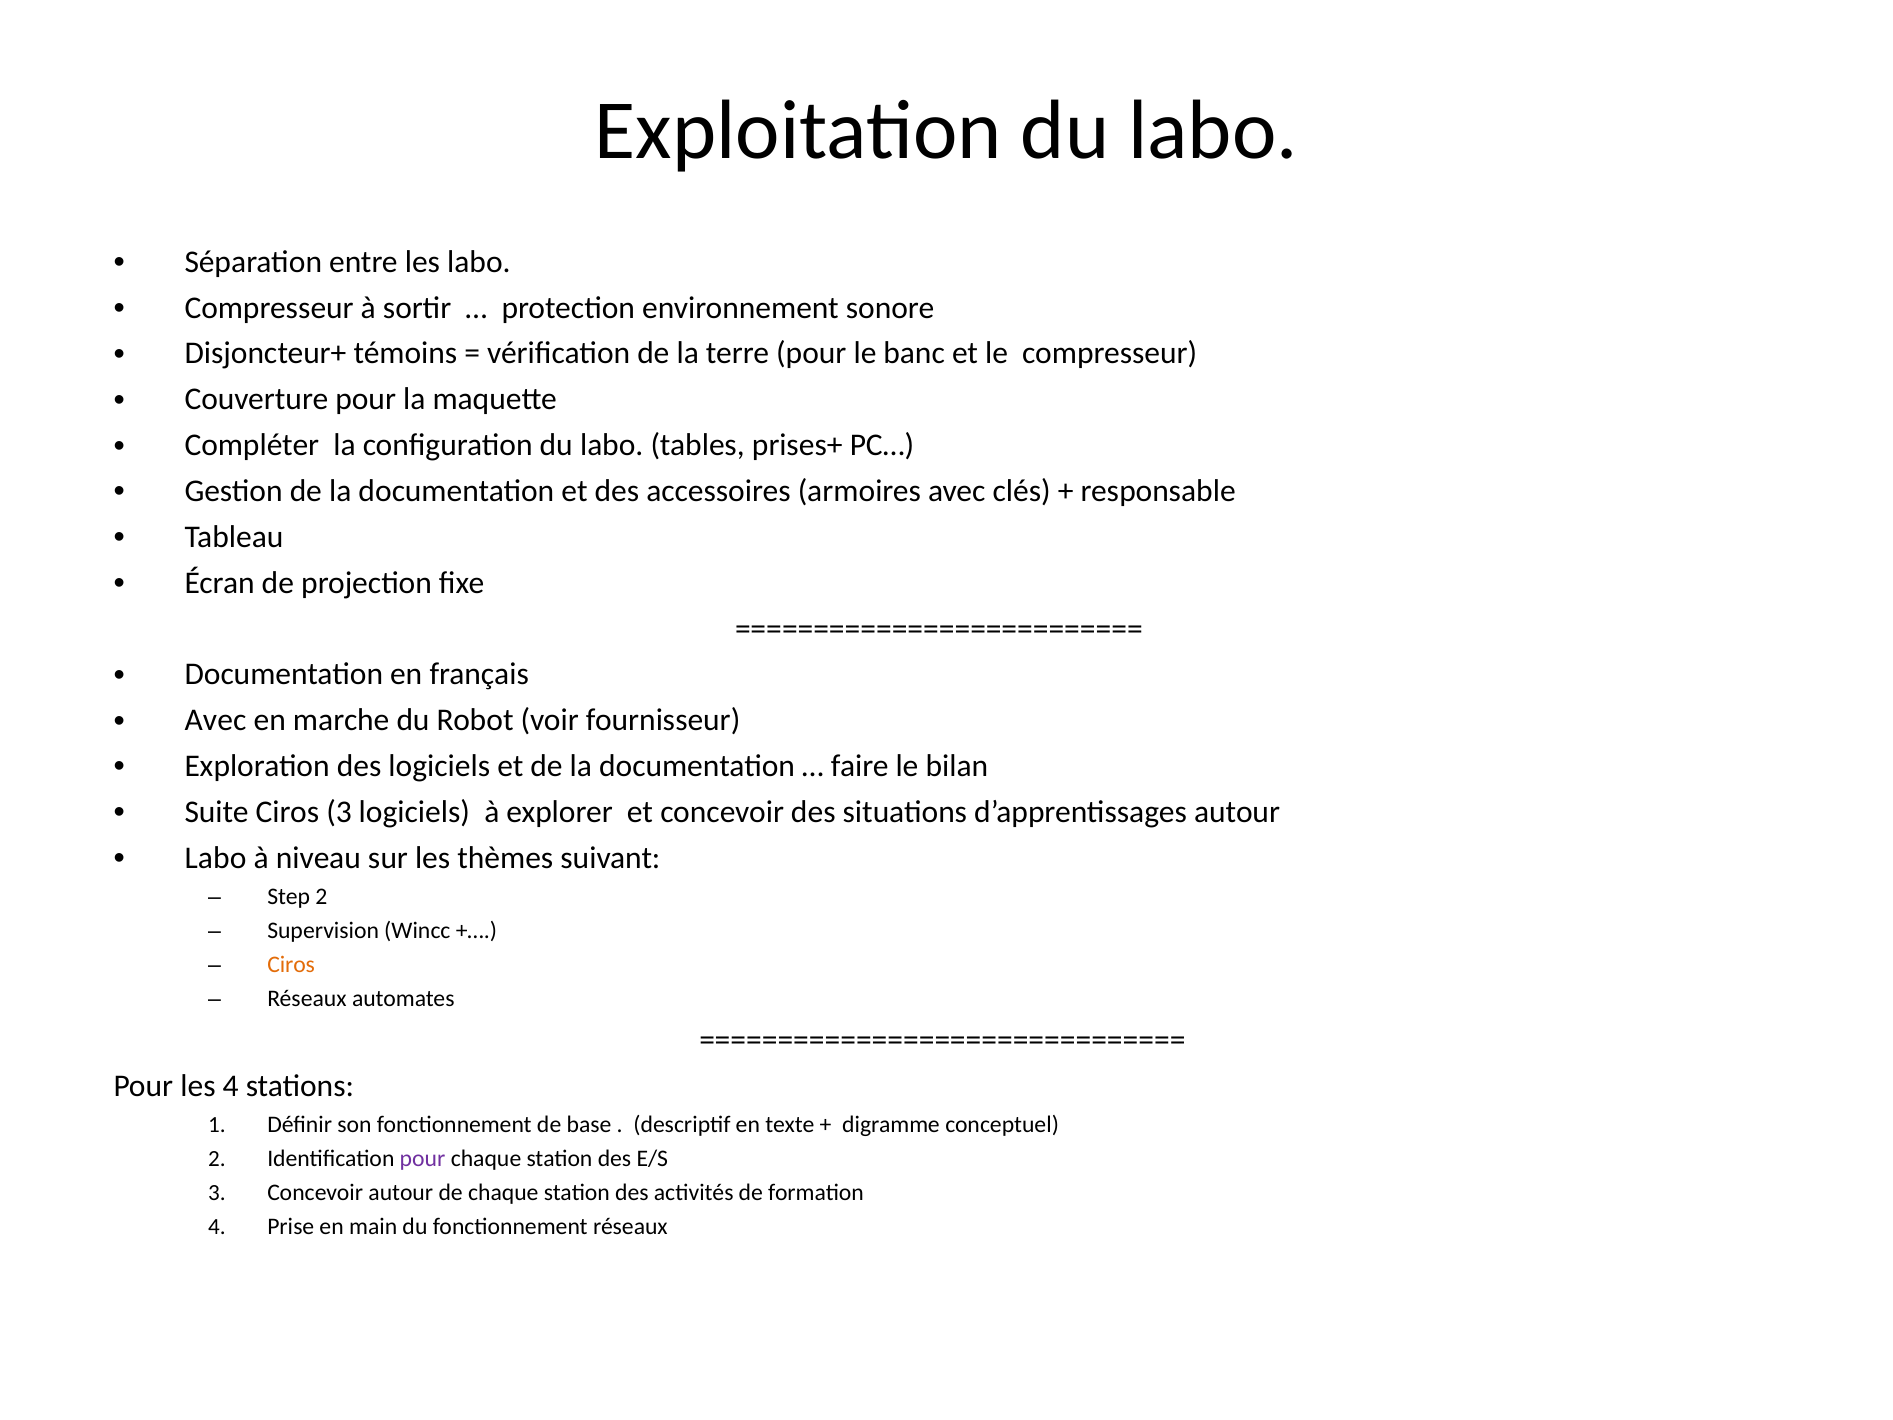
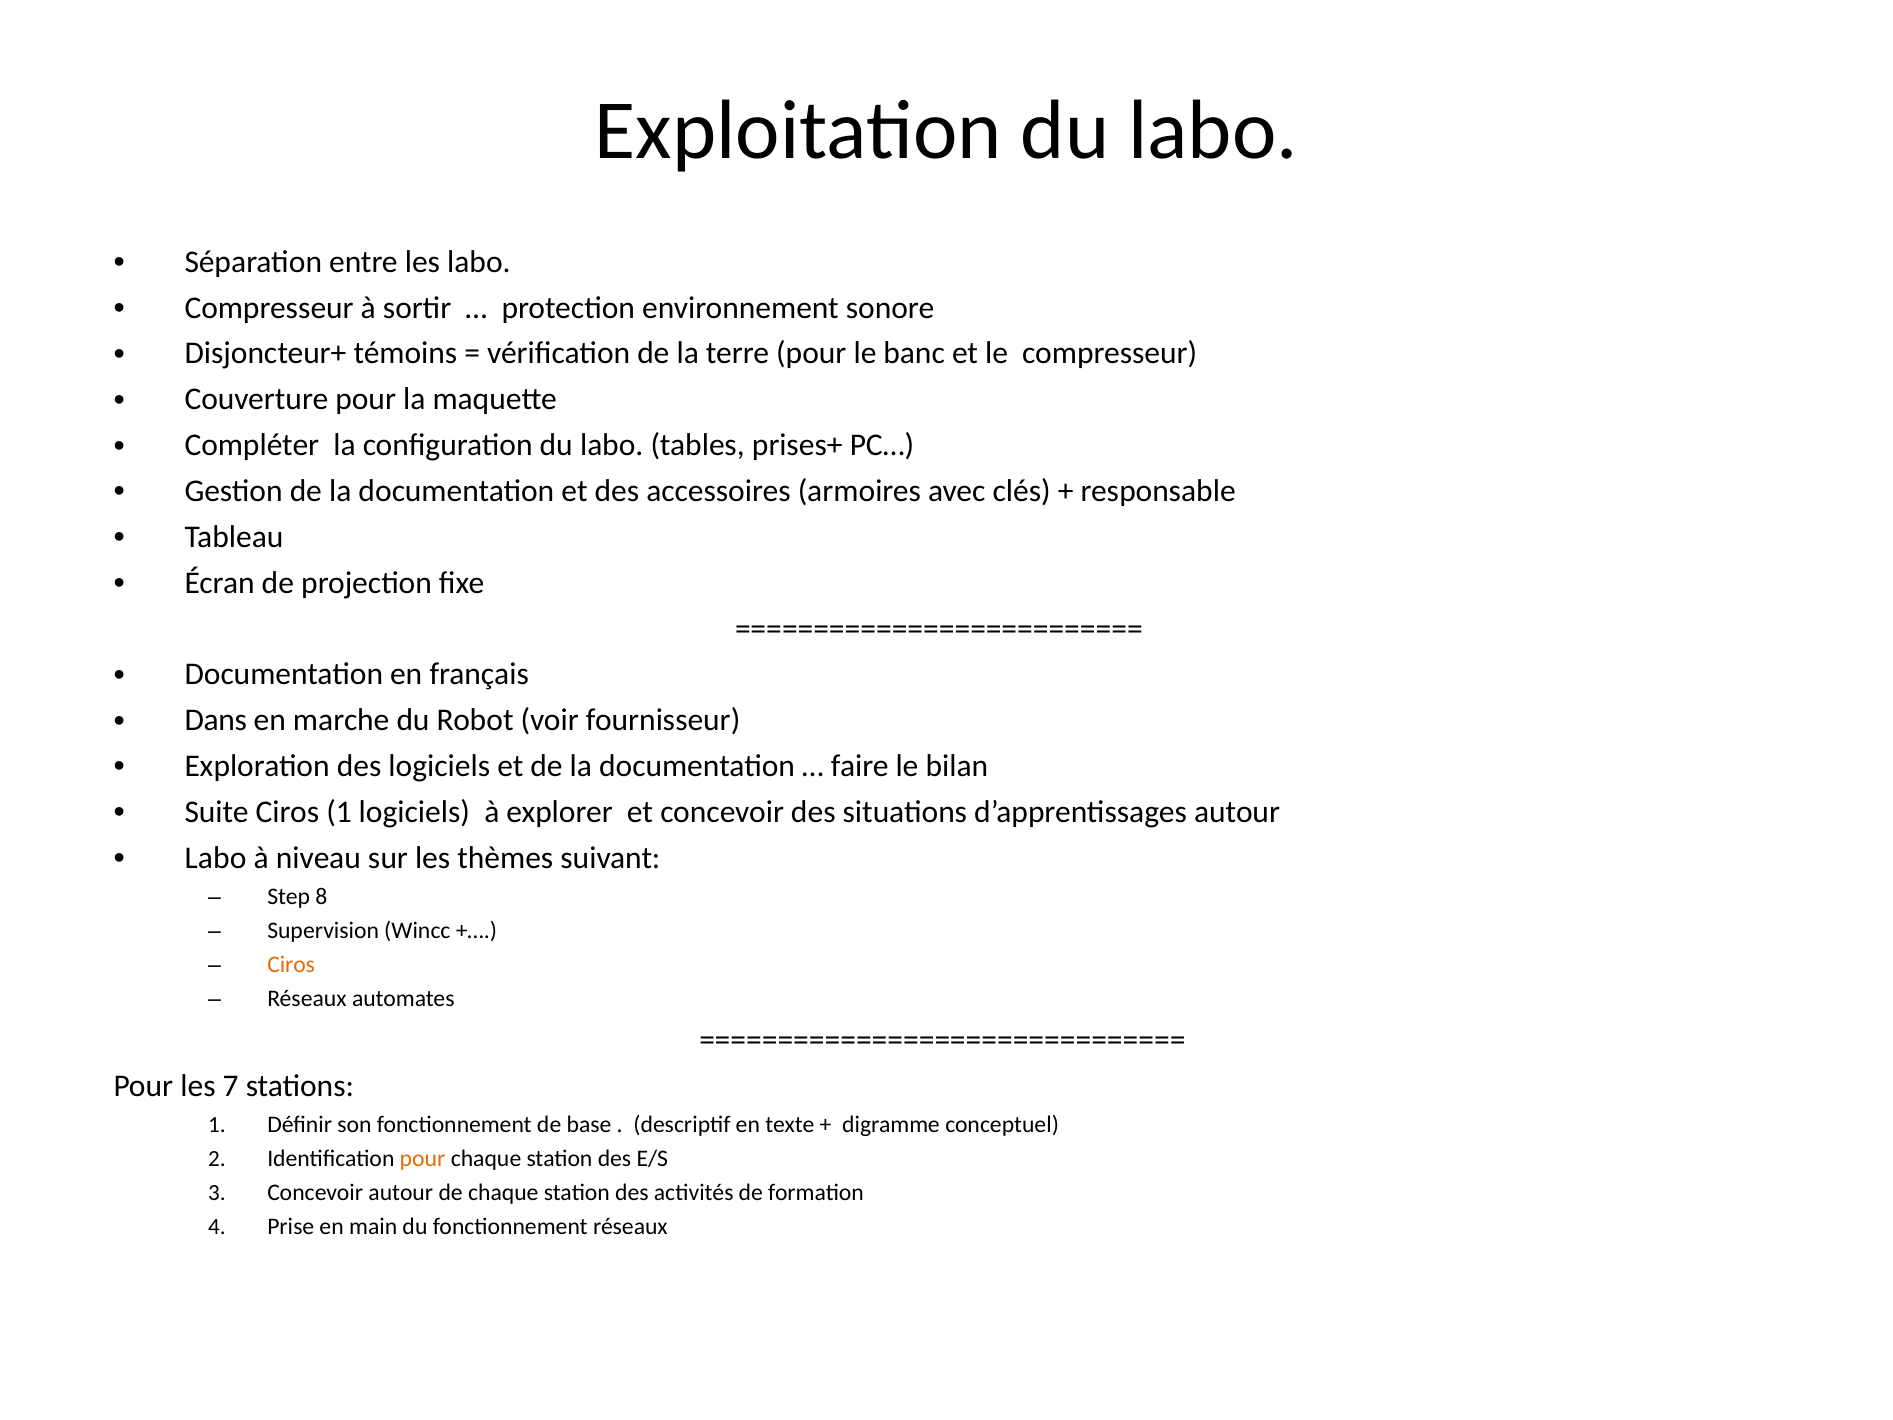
Avec: Avec -> Dans (216, 720)
Ciros 3: 3 -> 1 (339, 812)
Step 2: 2 -> 8 (321, 896)
les 4: 4 -> 7 (231, 1086)
pour colour: purple -> orange (423, 1158)
